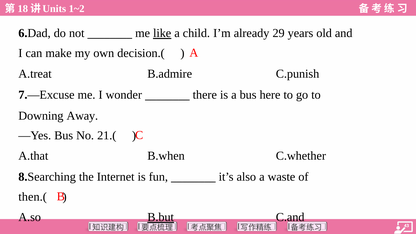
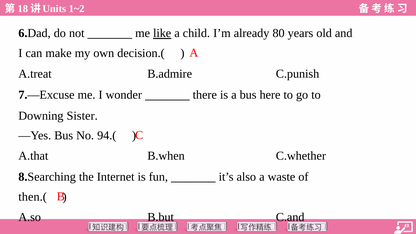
29: 29 -> 80 (279, 33)
Away: Away -> Sister (82, 116)
21.(: 21.( -> 94.( (107, 136)
B.but underline: present -> none (161, 217)
